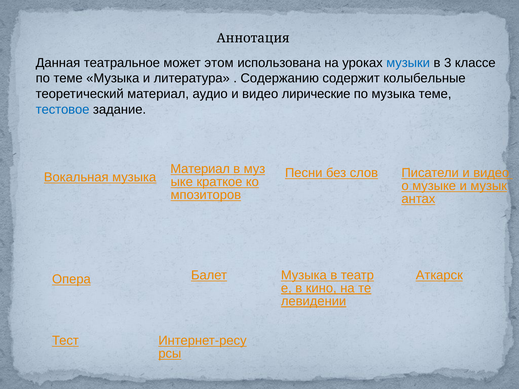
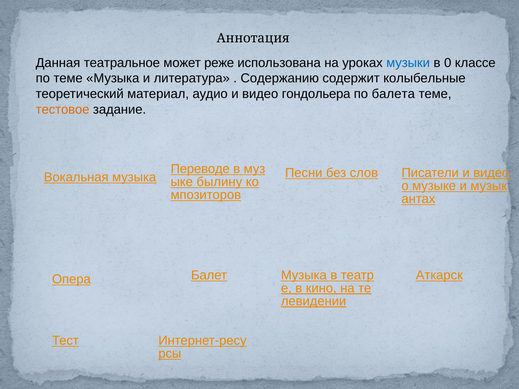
этом: этом -> реже (219, 63)
3: 3 -> 0 (448, 63)
лирические: лирические -> гондольера (316, 94)
по музыка: музыка -> балета (393, 94)
тестовое colour: blue -> orange (63, 110)
Материал: Материал -> Переводе (200, 169)
краткое: краткое -> былину (219, 182)
